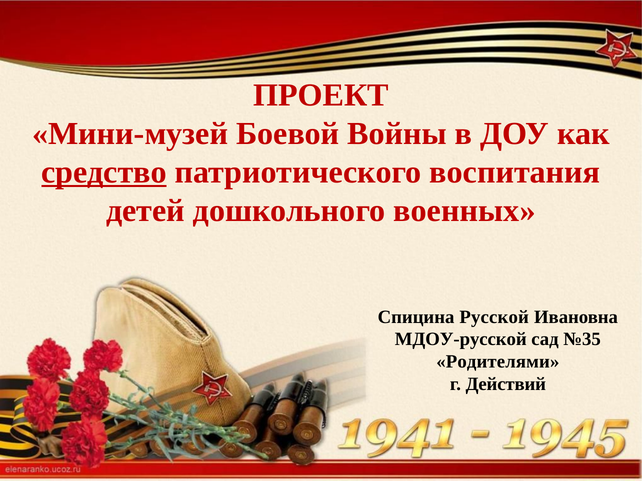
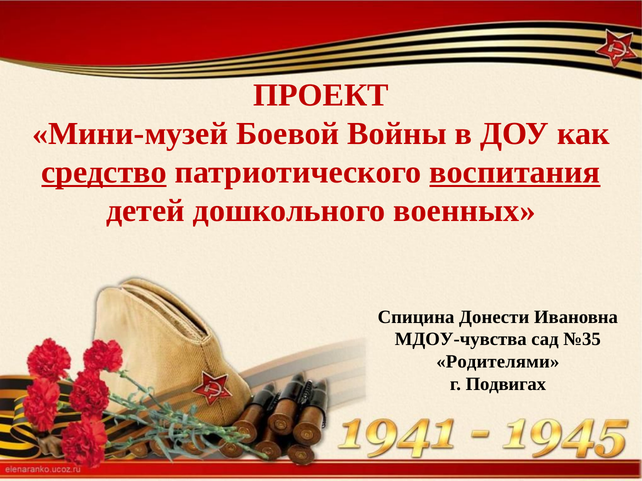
воспитания underline: none -> present (515, 172)
Русской: Русской -> Донести (494, 317)
МДОУ-русской: МДОУ-русской -> МДОУ-чувства (461, 340)
Действий: Действий -> Подвигах (506, 385)
